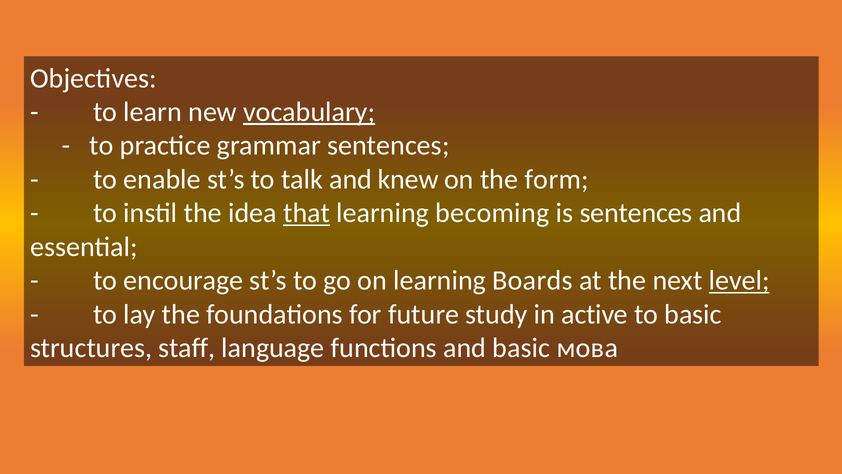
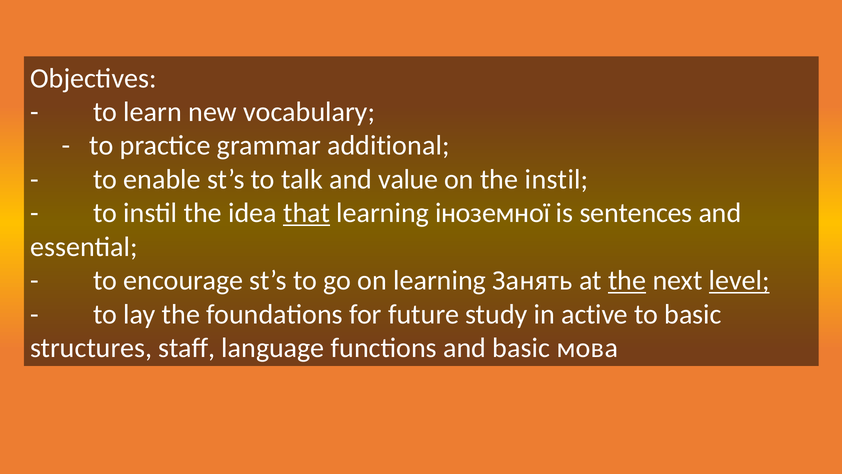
vocabulary underline: present -> none (309, 112)
grammar sentences: sentences -> additional (388, 146)
knew: knew -> value (408, 179)
the form: form -> instil (557, 179)
becoming: becoming -> іноземної (493, 213)
Boards: Boards -> Занять (533, 280)
the underline: none -> present (627, 280)
